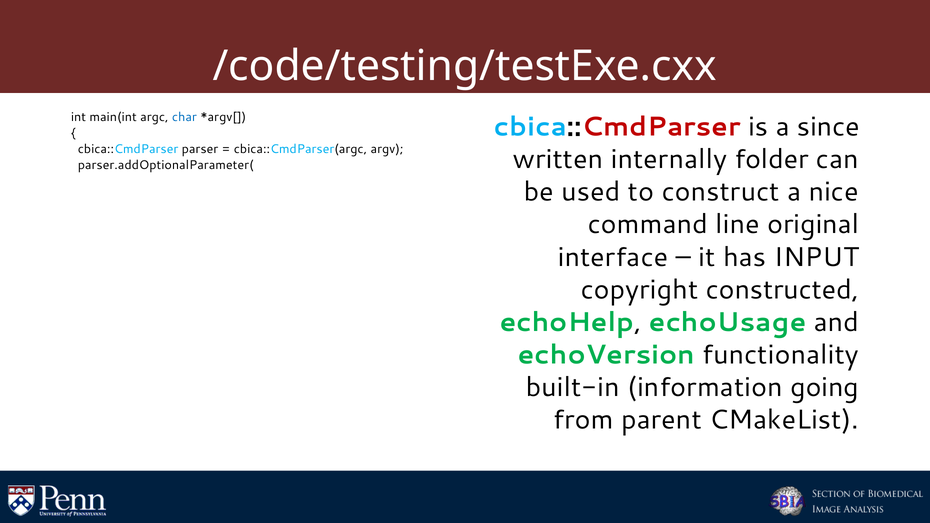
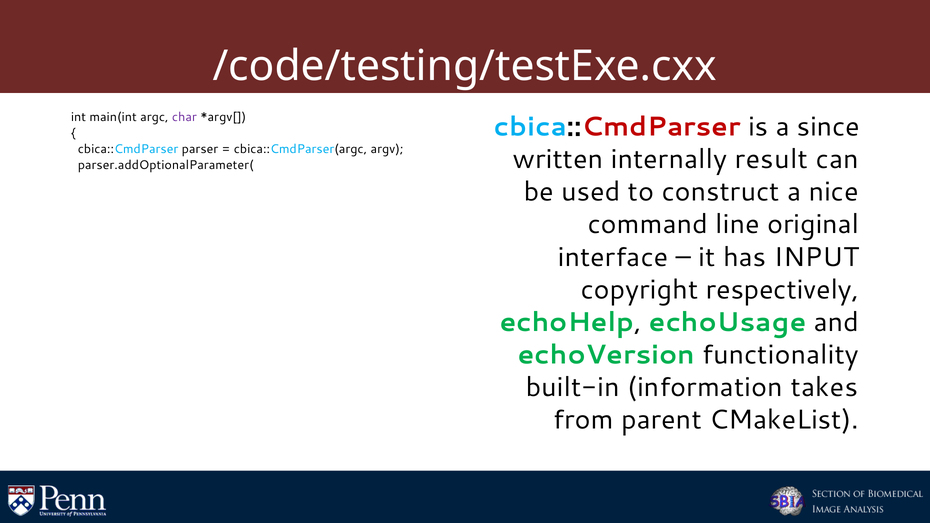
char colour: blue -> purple (184, 117)
folder: folder -> result (771, 159)
constructed: constructed -> respectively (782, 290)
information going: going -> takes (824, 387)
